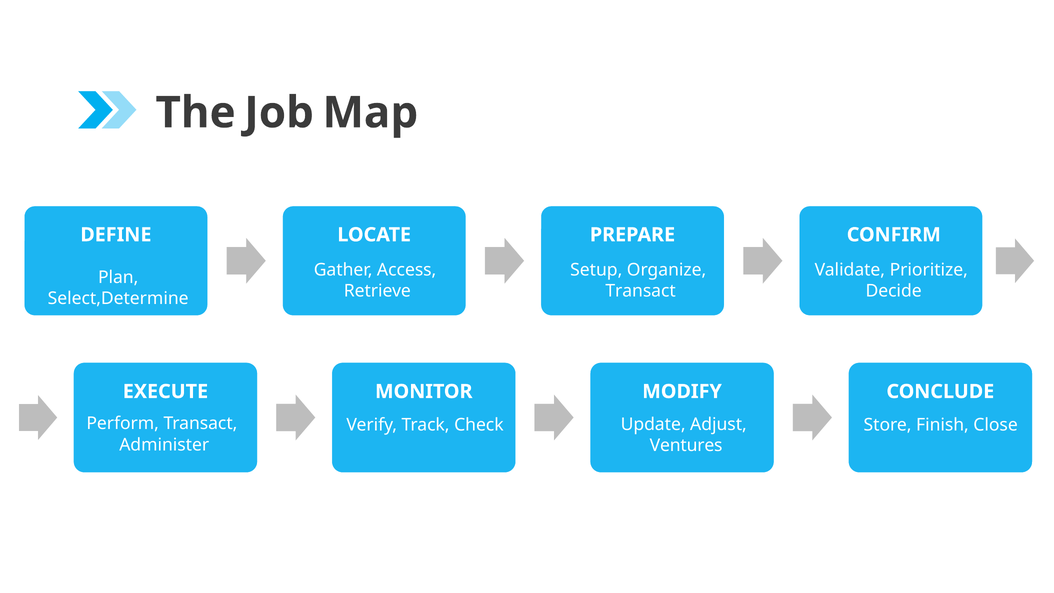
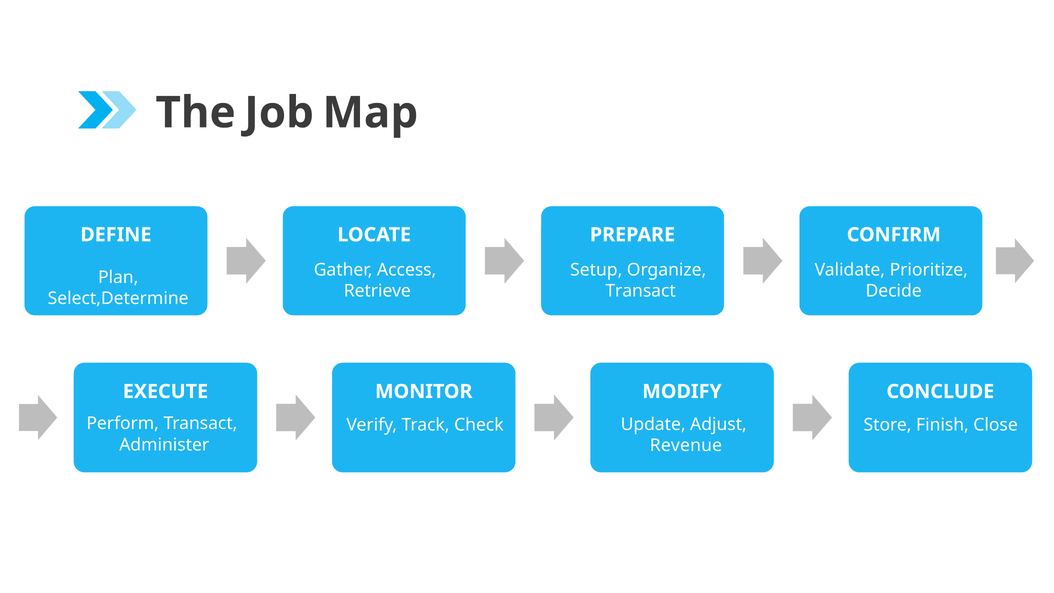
Ventures: Ventures -> Revenue (686, 445)
